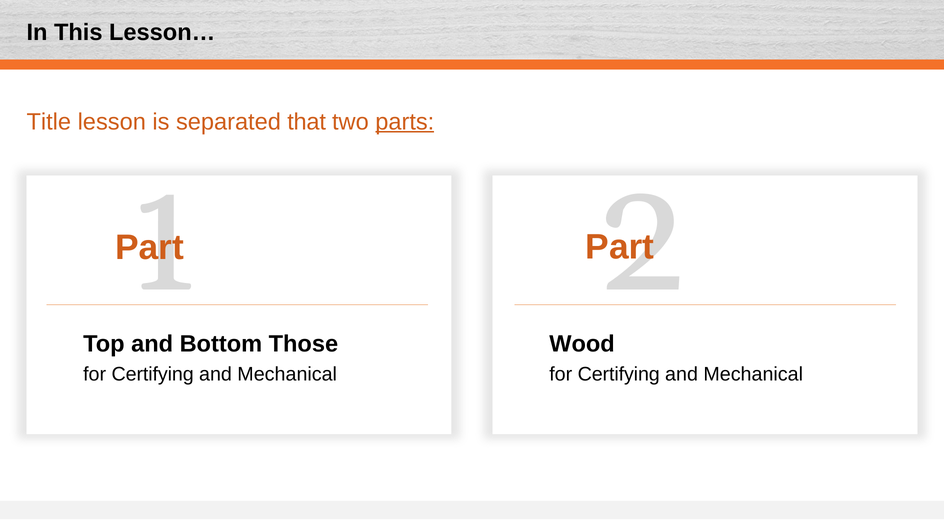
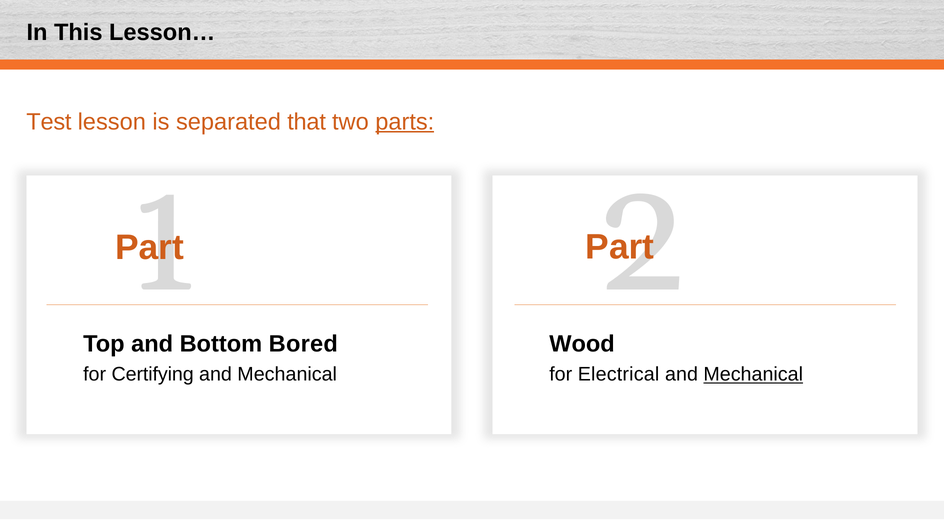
Title: Title -> Test (49, 122)
Those: Those -> Bored (303, 344)
Certifying: Certifying -> Electrical (619, 374)
Mechanical underline: none -> present (753, 374)
